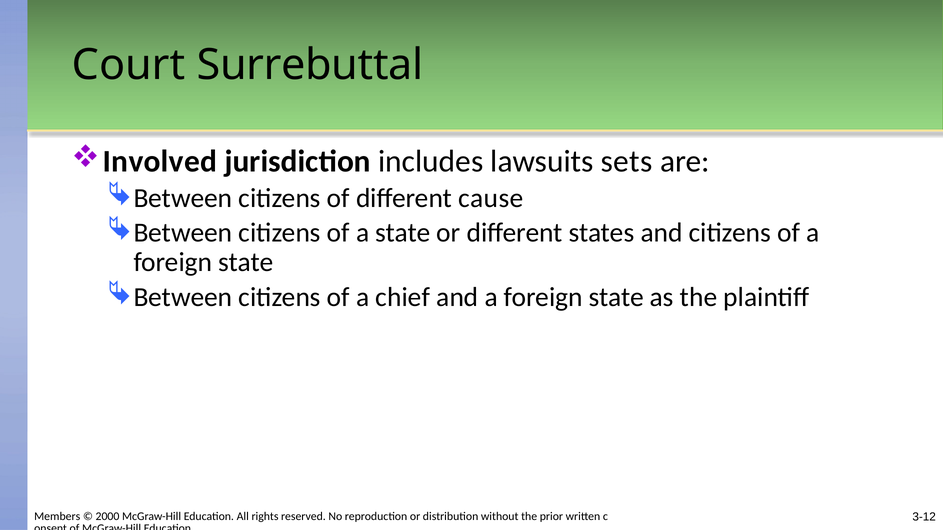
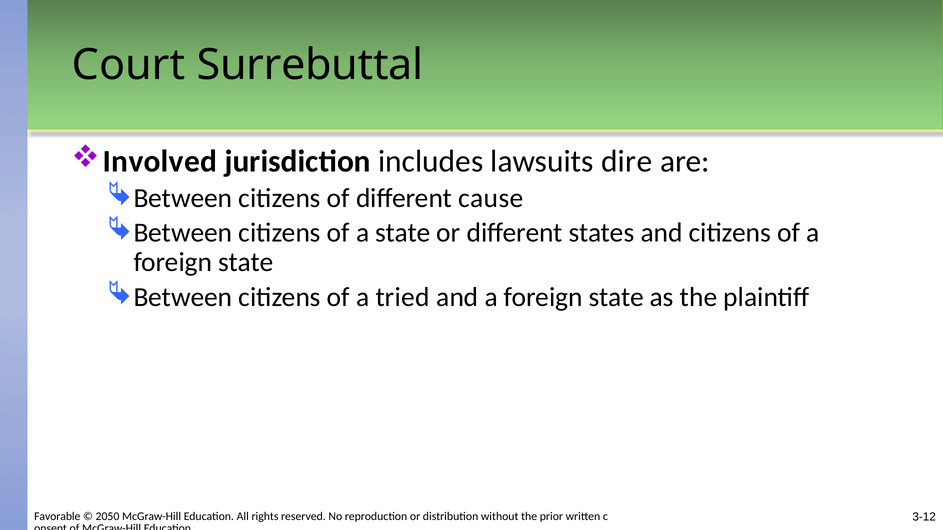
sets: sets -> dire (627, 162)
chief: chief -> tried (403, 297)
Members: Members -> Favorable (57, 517)
2000: 2000 -> 2050 (108, 517)
